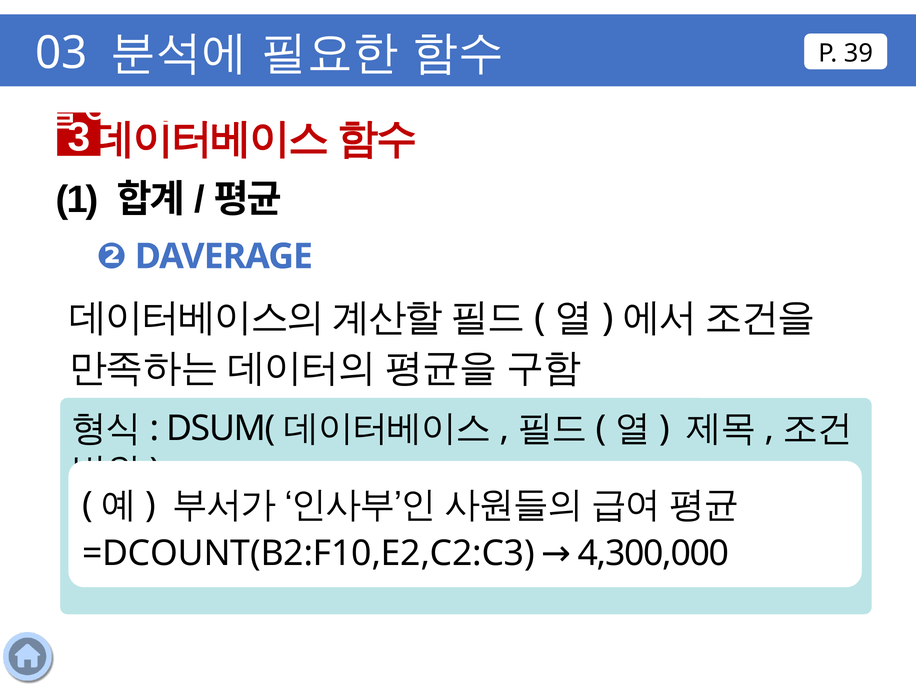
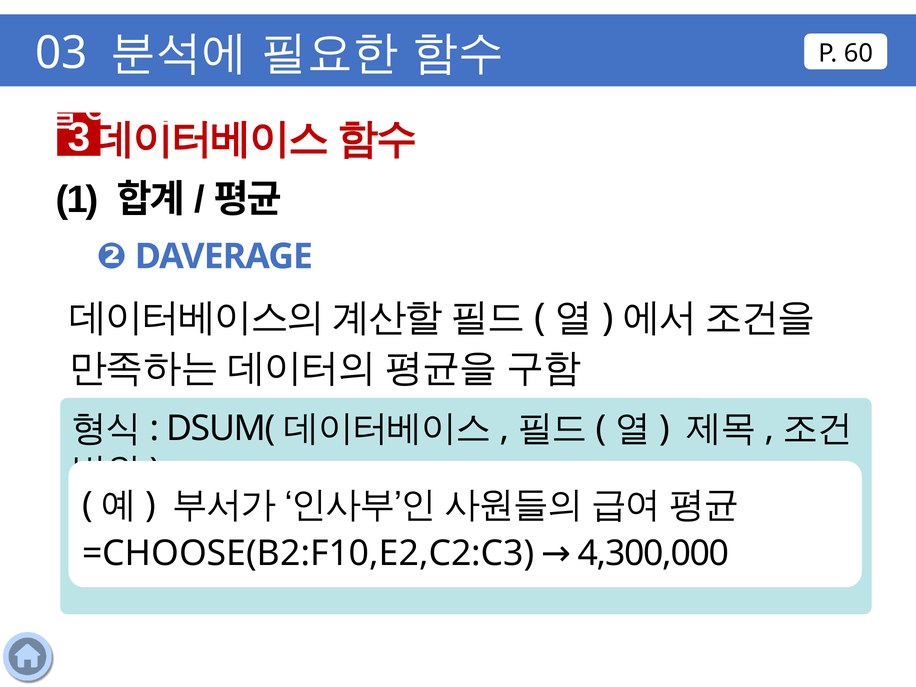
39: 39 -> 60 (858, 53)
=DCOUNT(B2:F10,E2,C2:C3: =DCOUNT(B2:F10,E2,C2:C3 -> =CHOOSE(B2:F10,E2,C2:C3 (308, 554)
